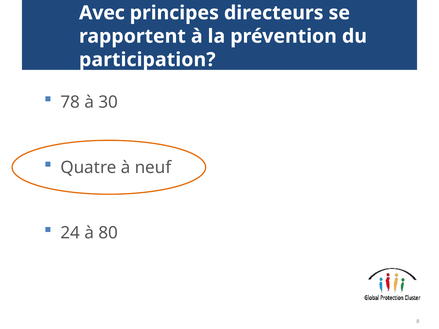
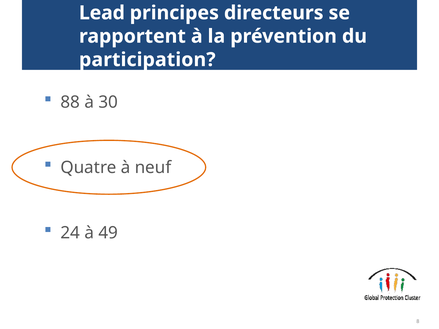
Avec: Avec -> Lead (102, 13)
78: 78 -> 88 (70, 102)
80: 80 -> 49 (108, 233)
